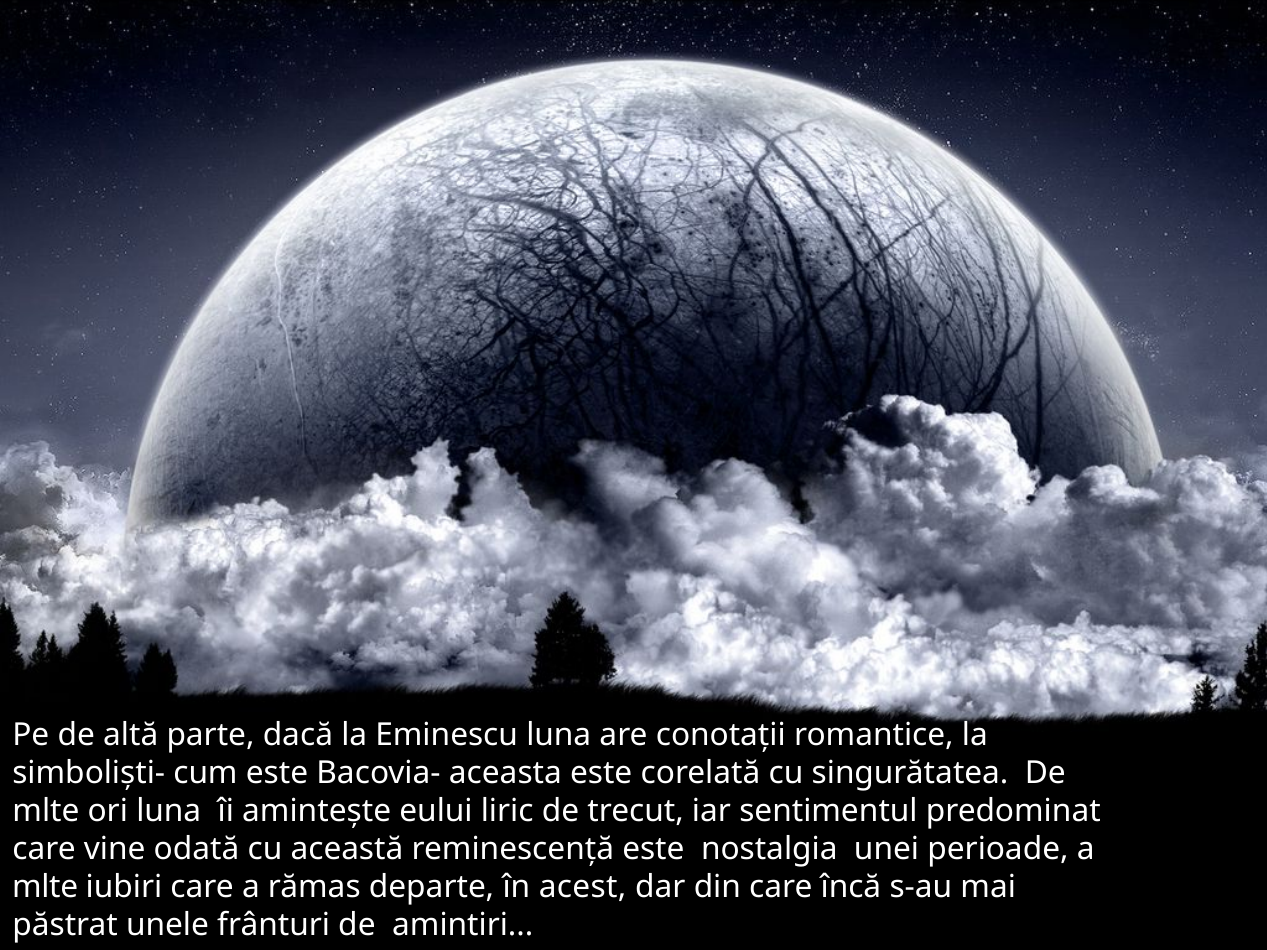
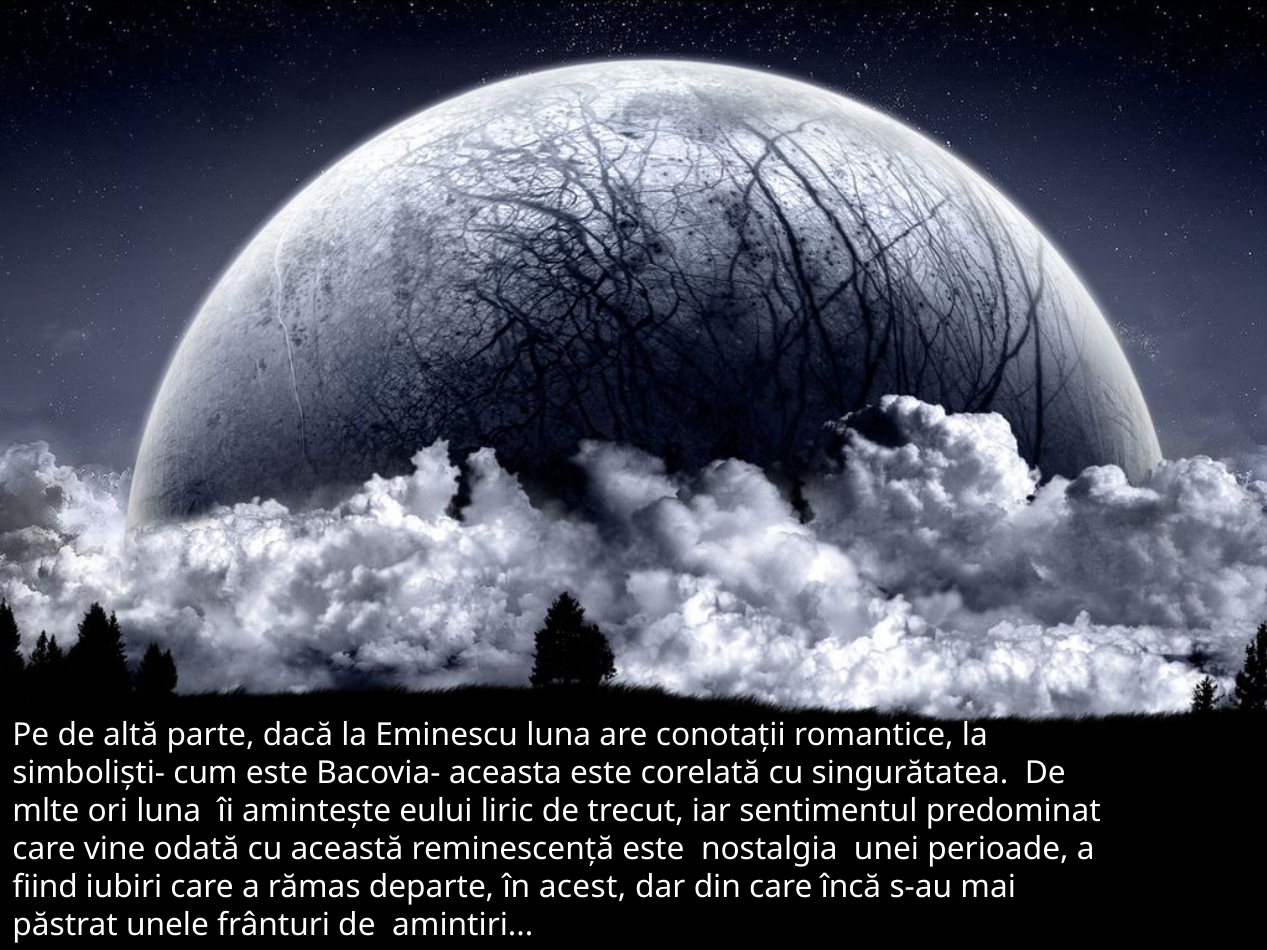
mlte: mlte -> fiind (45, 887)
